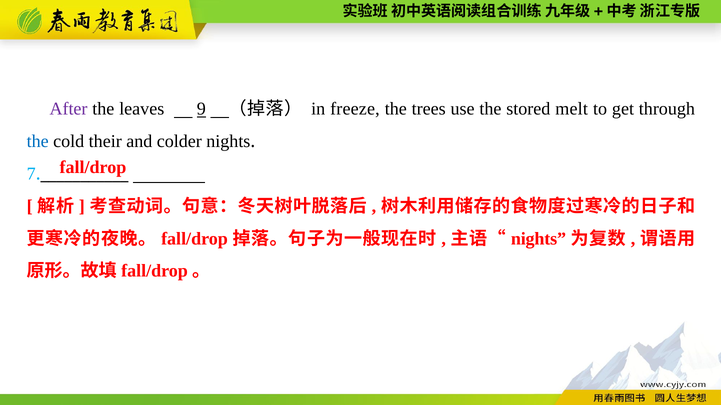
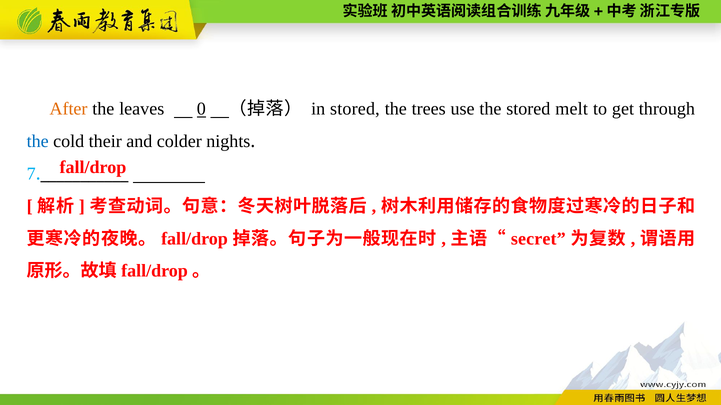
After colour: purple -> orange (68, 109)
9: 9 -> 0 (201, 109)
in freeze: freeze -> stored (355, 109)
nights: nights -> secret (538, 239)
